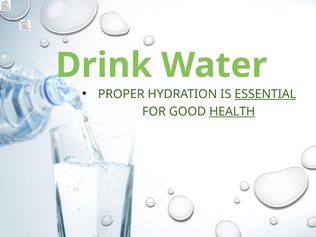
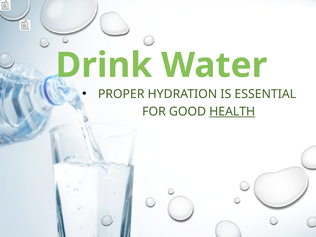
ESSENTIAL underline: present -> none (265, 94)
